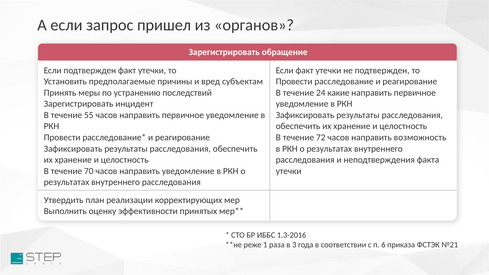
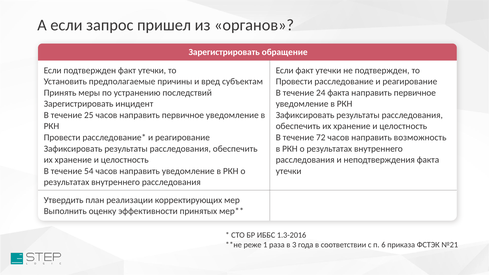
24 какие: какие -> факта (338, 93)
55: 55 -> 25 (89, 115)
70: 70 -> 54 (89, 171)
